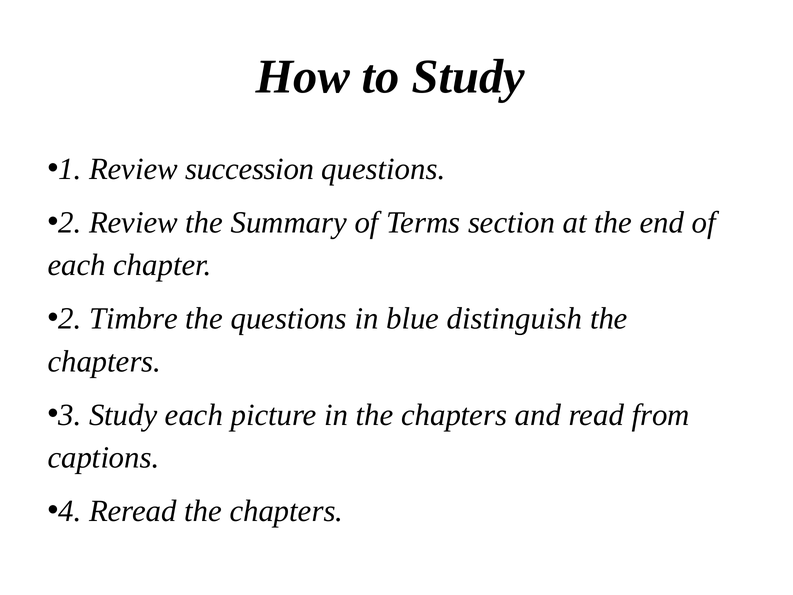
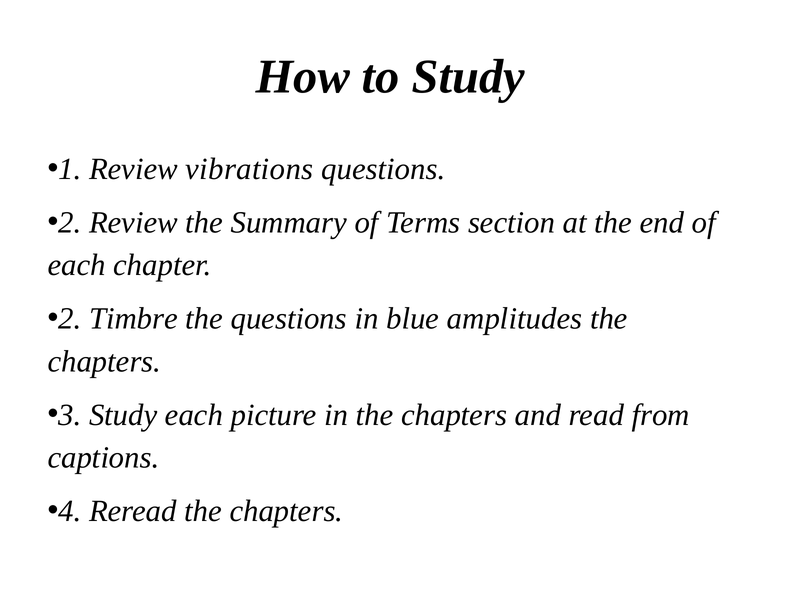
succession: succession -> vibrations (249, 169)
distinguish: distinguish -> amplitudes (515, 319)
